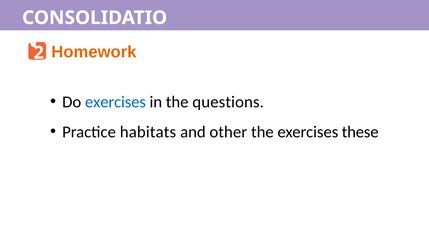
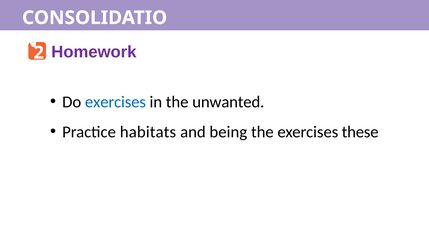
Homework colour: orange -> purple (94, 52)
questions: questions -> unwanted (228, 102)
other: other -> being (228, 132)
